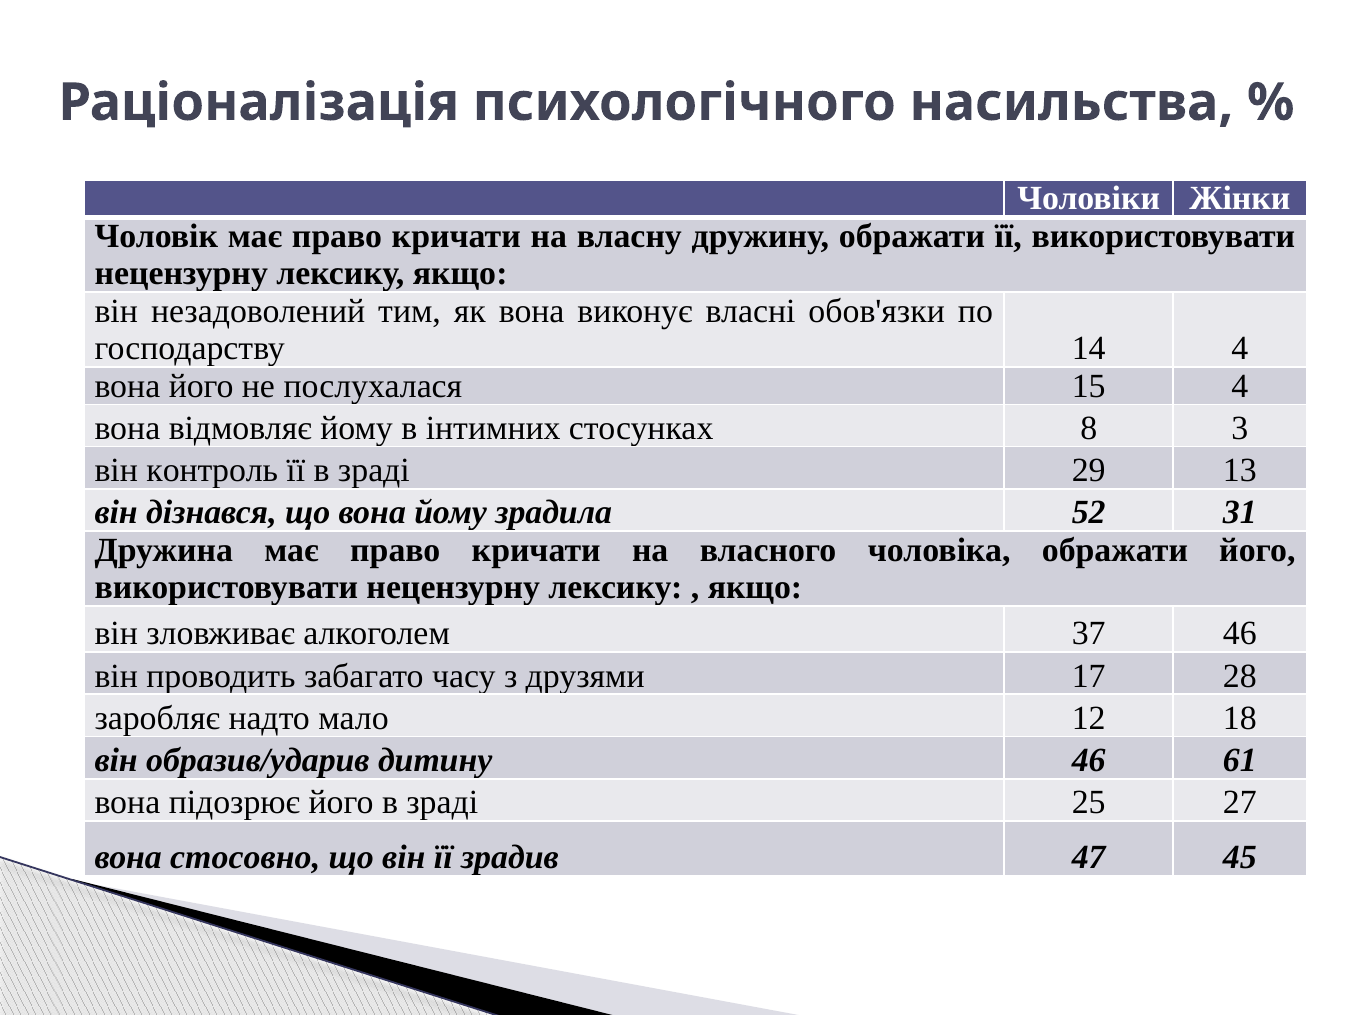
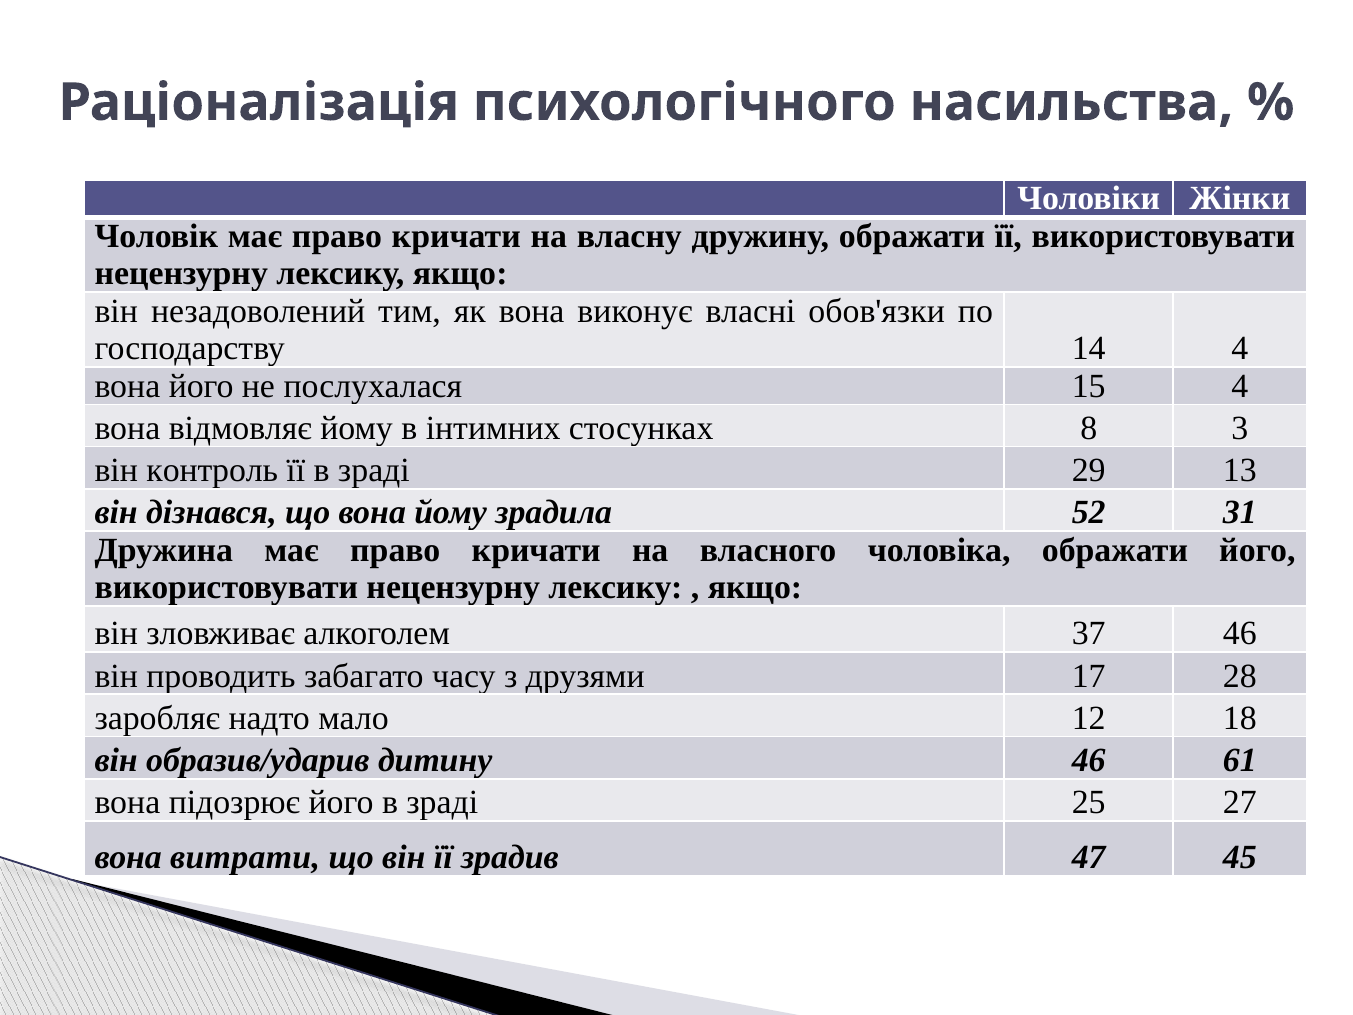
стосовно: стосовно -> витрати (245, 857)
